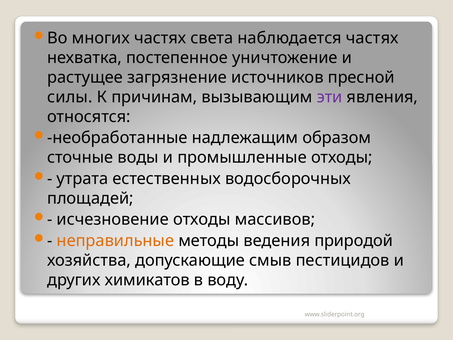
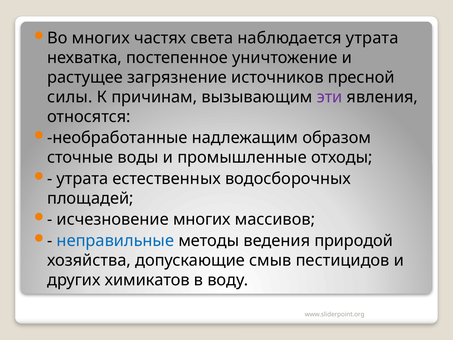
наблюдается частях: частях -> утрата (372, 38)
исчезновение отходы: отходы -> многих (202, 219)
неправильные colour: orange -> blue (115, 241)
